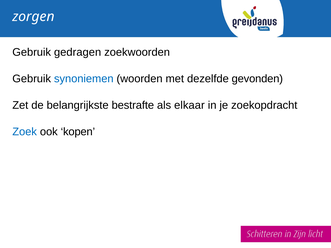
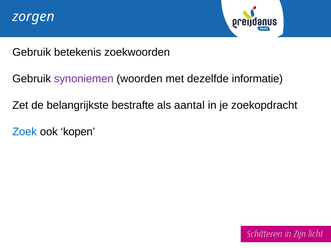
gedragen: gedragen -> betekenis (78, 52)
synoniemen colour: blue -> purple (84, 79)
gevonden: gevonden -> informatie (257, 79)
elkaar: elkaar -> aantal (189, 105)
